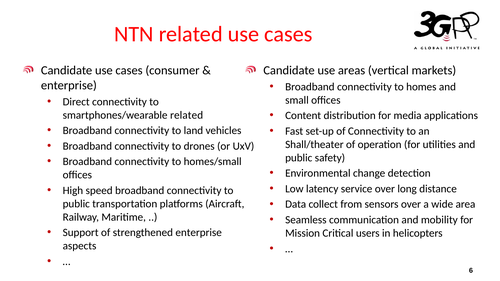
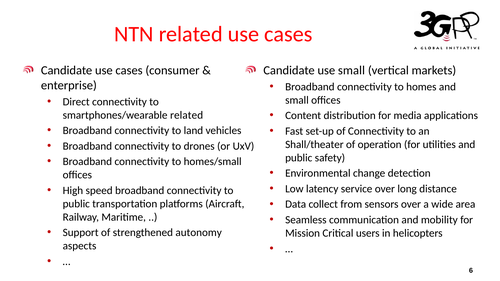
use areas: areas -> small (351, 71)
strengthened enterprise: enterprise -> autonomy (199, 233)
